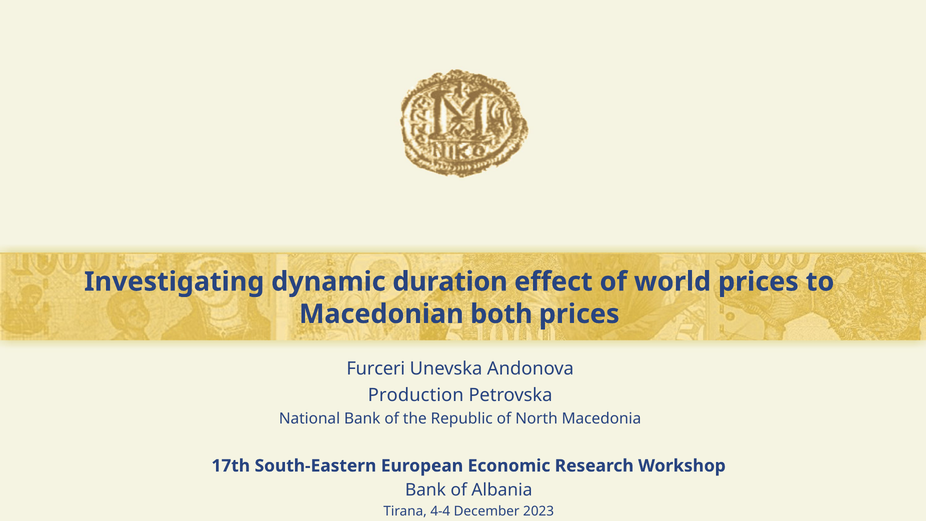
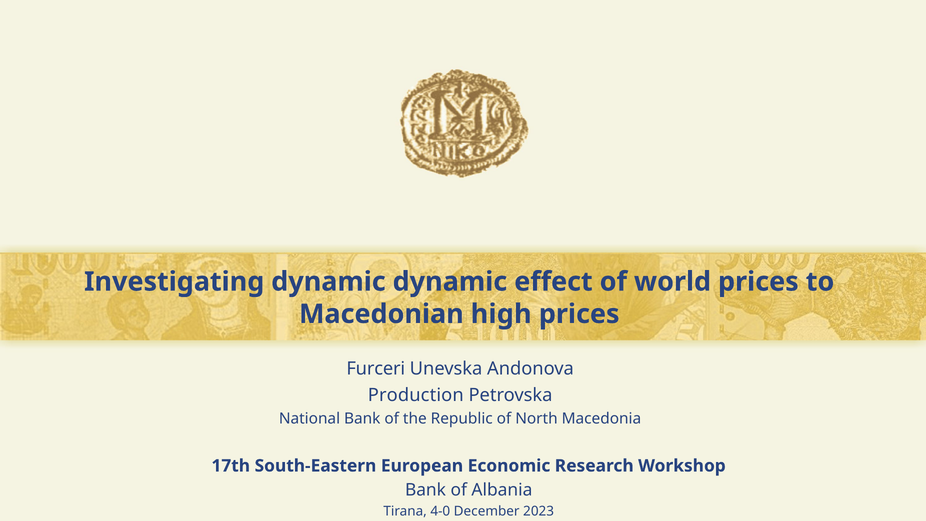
dynamic duration: duration -> dynamic (450, 282)
both: both -> high (501, 314)
4-4: 4-4 -> 4-0 (440, 511)
